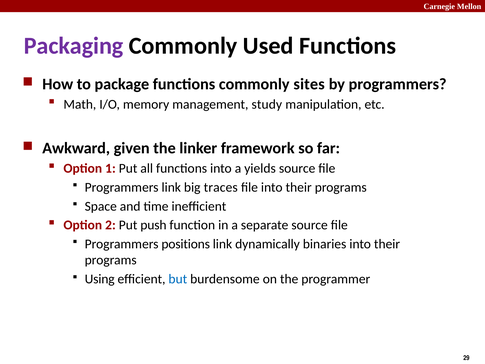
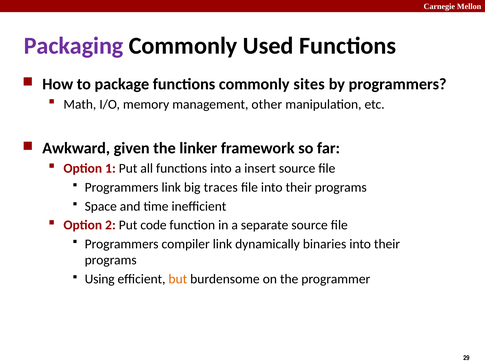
study: study -> other (267, 104)
yields: yields -> insert (260, 168)
push: push -> code (153, 225)
positions: positions -> compiler (186, 244)
but colour: blue -> orange (178, 279)
